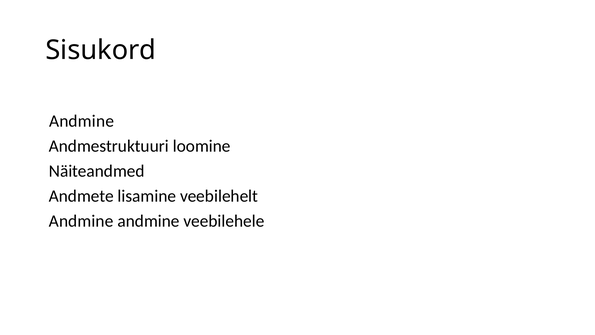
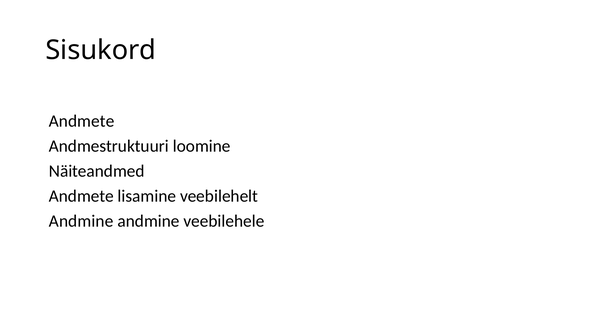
Andmine: Andmine -> Andmete (82, 121)
